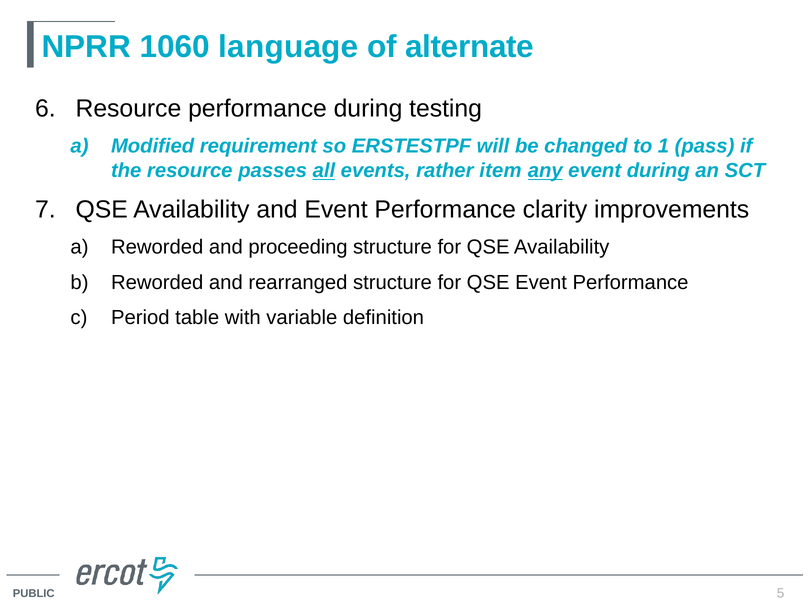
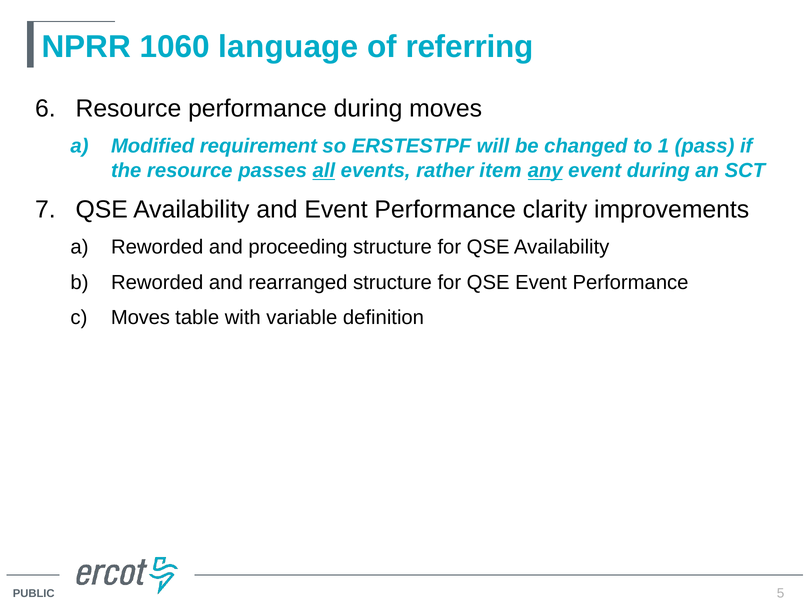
alternate: alternate -> referring (469, 47)
during testing: testing -> moves (446, 108)
Period: Period -> Moves (140, 317)
